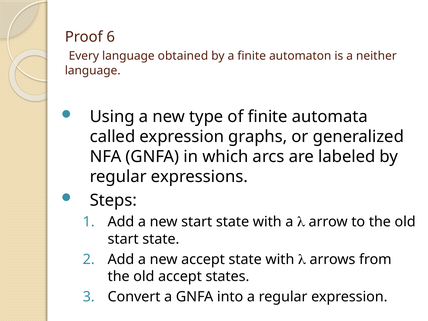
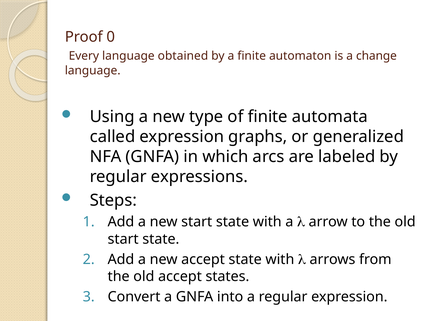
6: 6 -> 0 (111, 37)
neither: neither -> change (376, 56)
